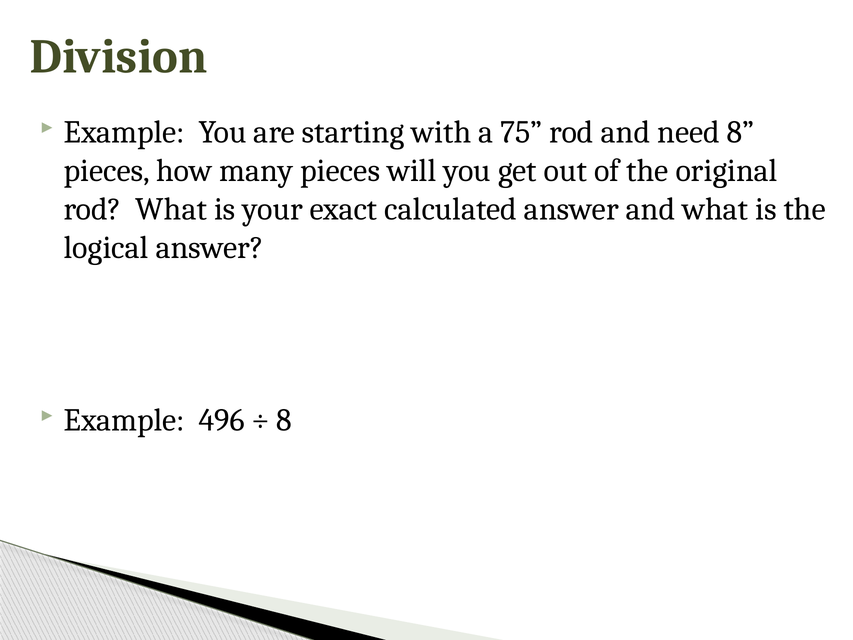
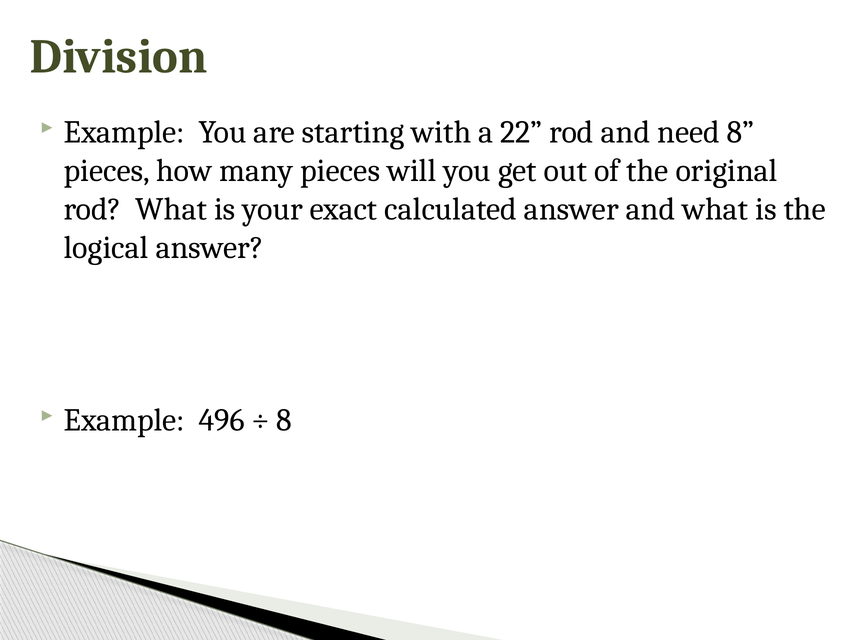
75: 75 -> 22 (521, 132)
